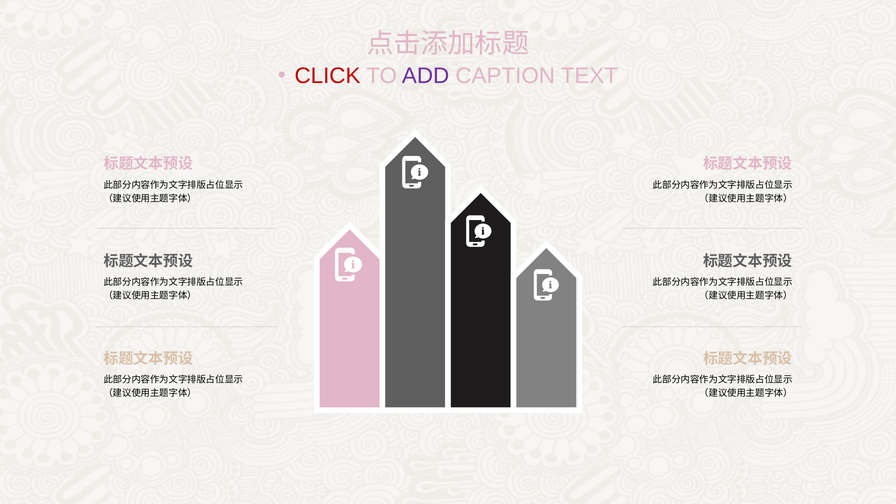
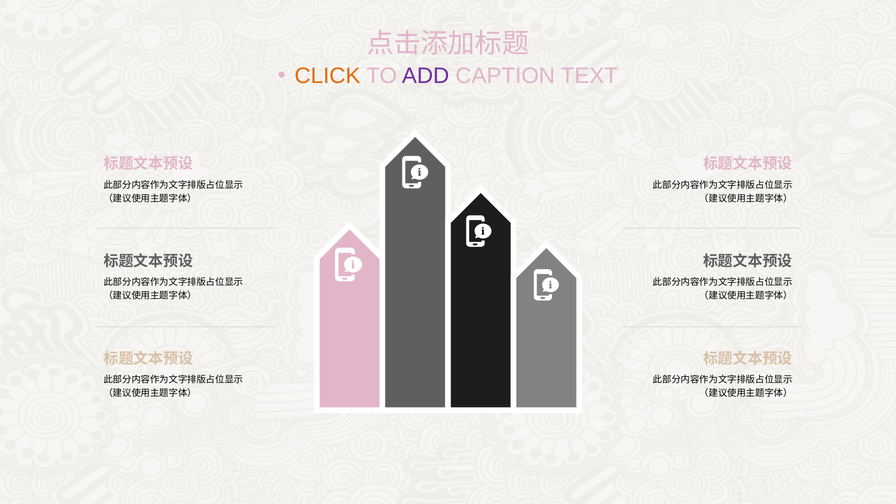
CLICK colour: red -> orange (328, 76)
